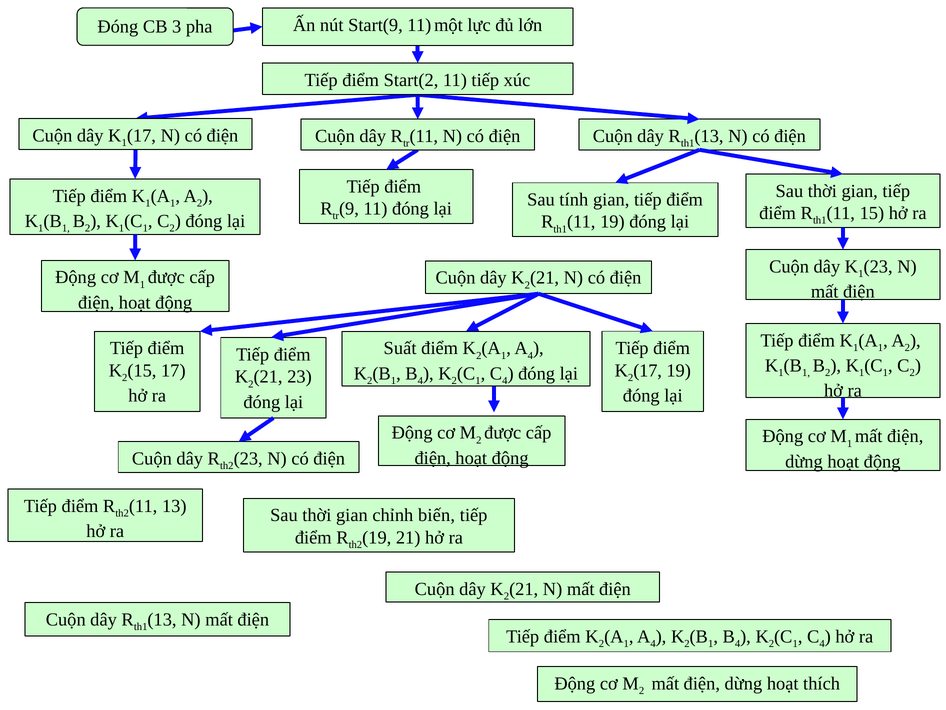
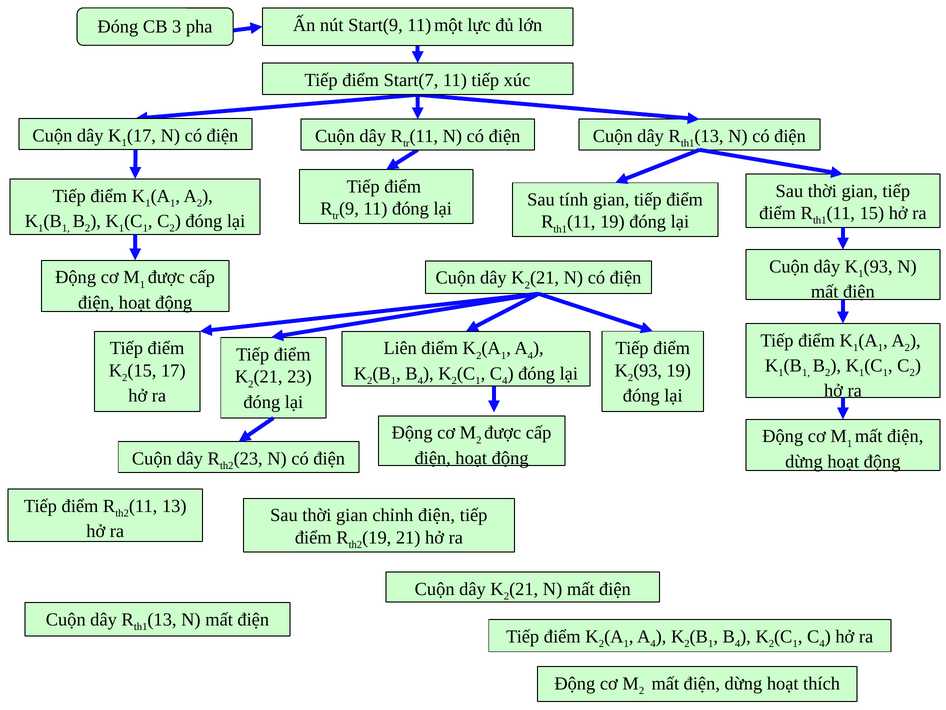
Start(2: Start(2 -> Start(7 (411, 80)
23: 23 -> 93 (878, 266)
Suất: Suất -> Liên (400, 348)
17: 17 -> 93 (648, 370)
chỉnh biến: biến -> điện (437, 515)
